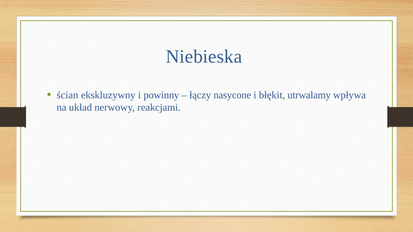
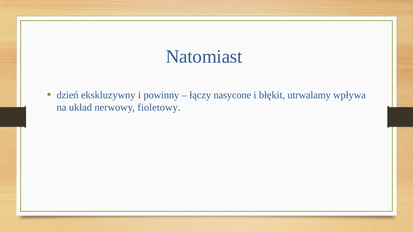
Niebieska: Niebieska -> Natomiast (204, 57)
ścian: ścian -> dzień (68, 95)
reakcjami: reakcjami -> fioletowy (159, 107)
